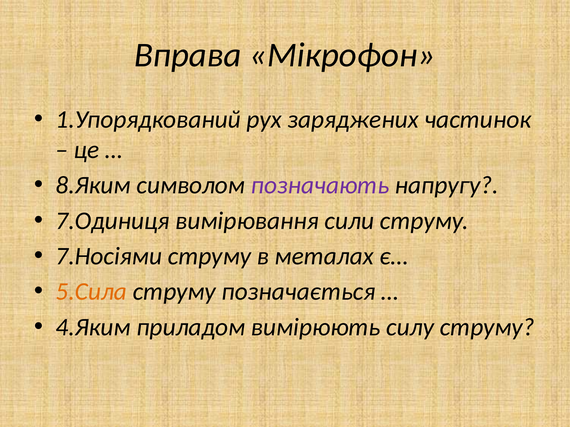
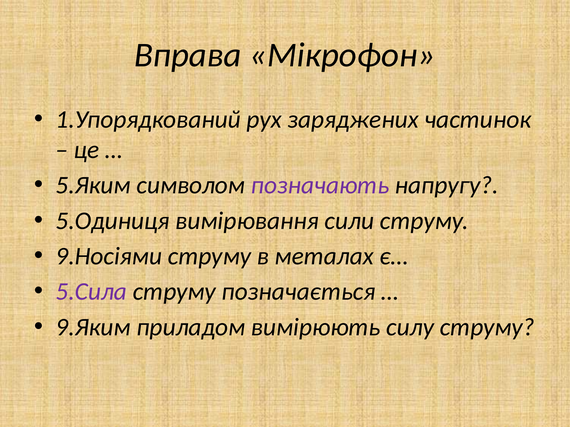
8.Яким: 8.Яким -> 5.Яким (93, 185)
7.Одиниця: 7.Одиниця -> 5.Одиниця (113, 221)
7.Носіями: 7.Носіями -> 9.Носіями (109, 256)
5.Сила colour: orange -> purple (91, 292)
4.Яким: 4.Яким -> 9.Яким (93, 327)
